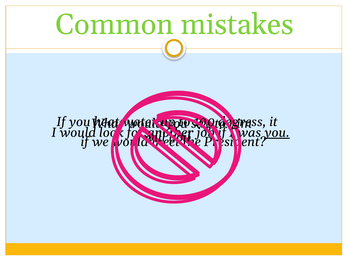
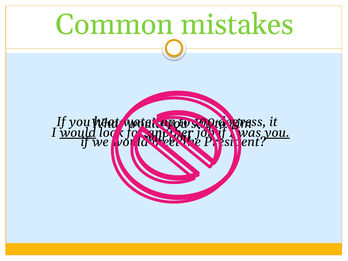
would underline: none -> present (78, 133)
